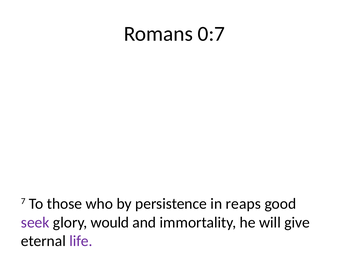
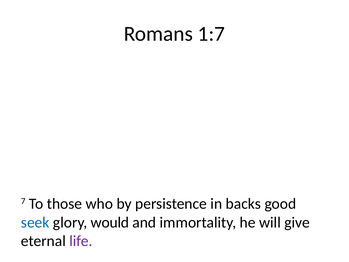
0:7: 0:7 -> 1:7 (211, 34)
reaps: reaps -> backs (243, 204)
seek colour: purple -> blue (35, 222)
